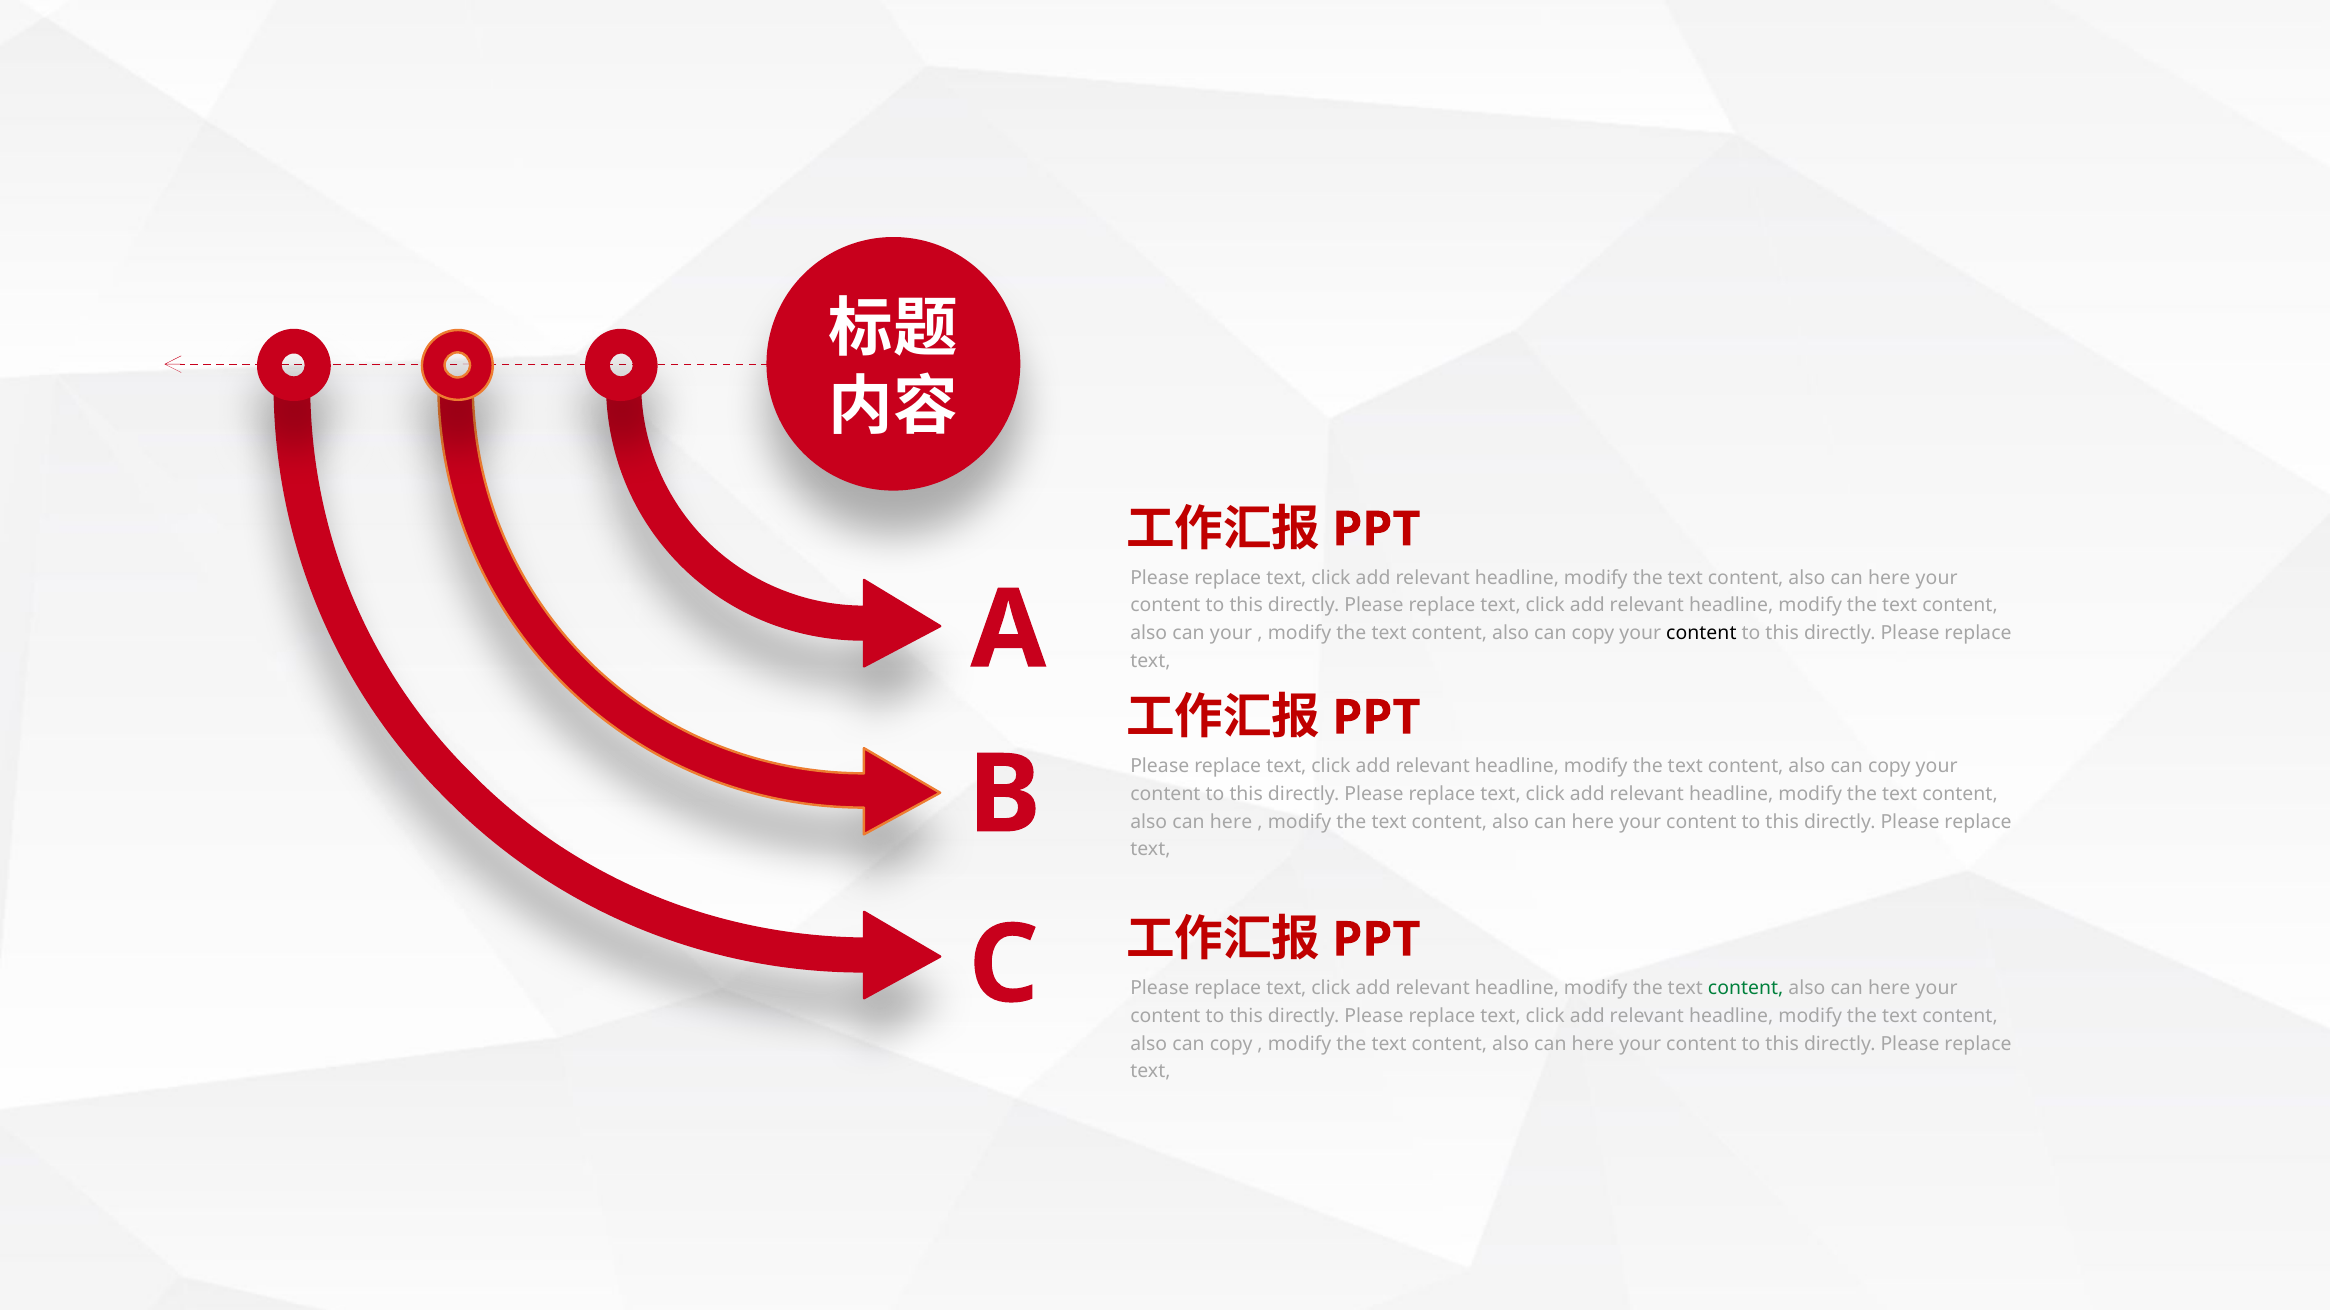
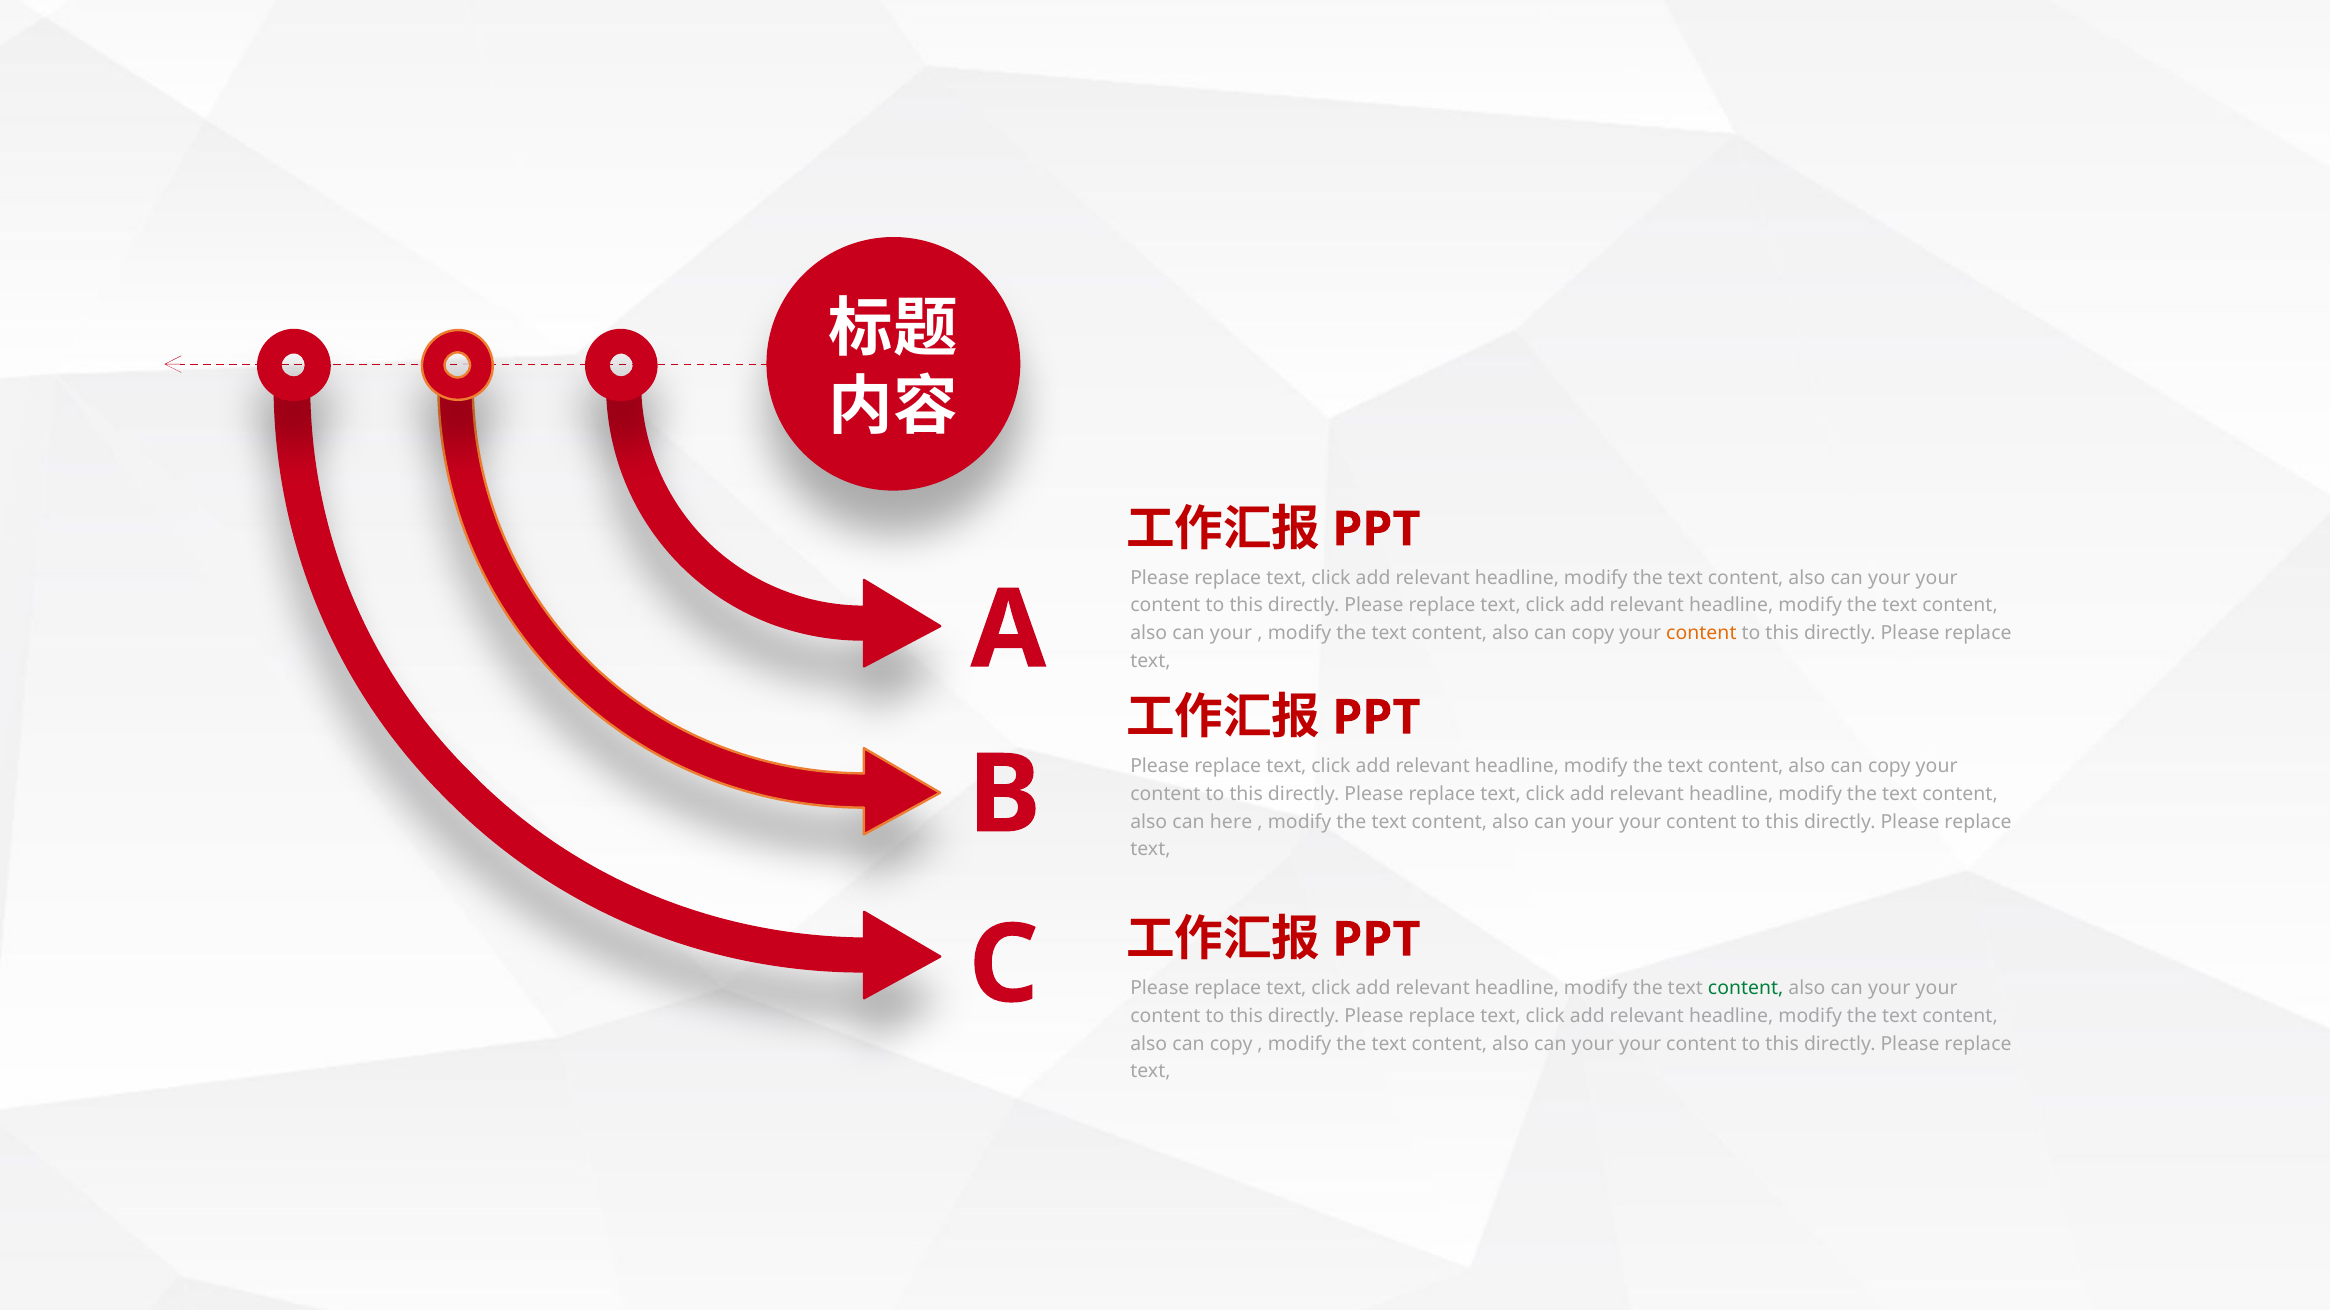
here: here -> your (1889, 578)
content colour: black -> orange (1701, 634)
here: here -> your (1593, 822)
here: here -> your (1889, 988)
here: here -> your (1593, 1044)
